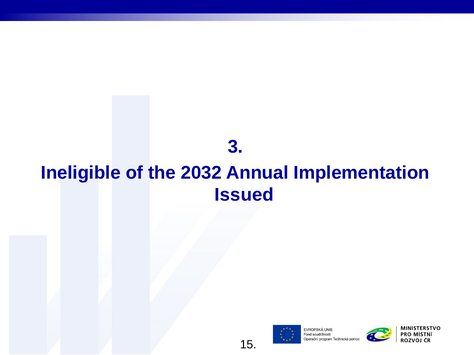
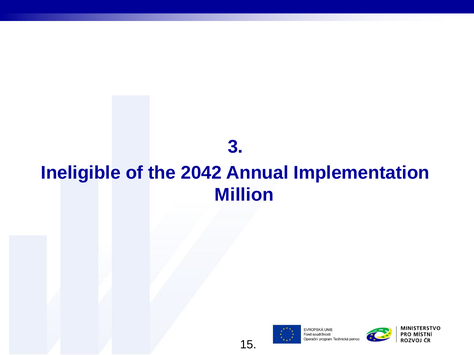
2032: 2032 -> 2042 (201, 173)
Issued: Issued -> Million (244, 195)
